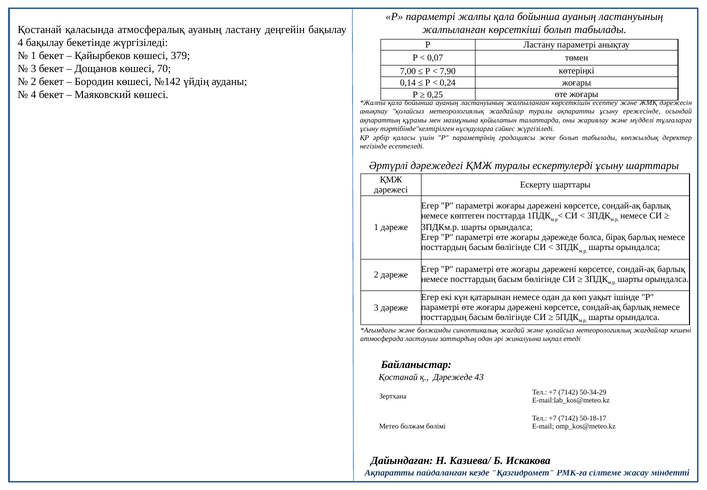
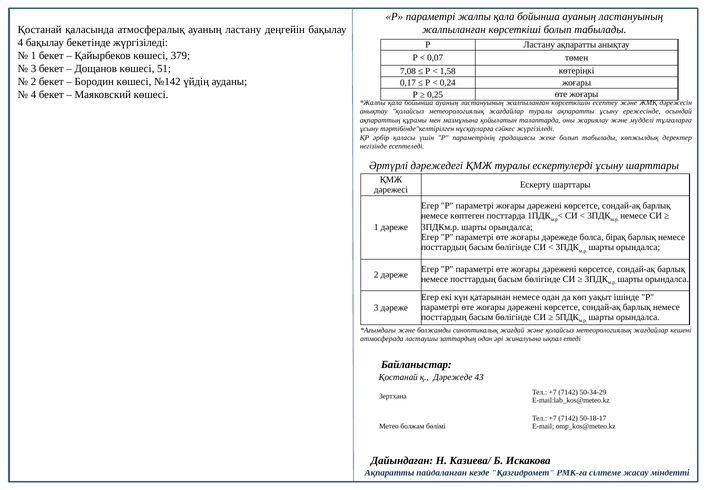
Ластану параметрі: параметрі -> ақпаратты (577, 45)
70: 70 -> 51 (164, 69)
7,00: 7,00 -> 7,08 (408, 71)
7,90: 7,90 -> 1,58 (448, 71)
0,14: 0,14 -> 0,17 (408, 83)
